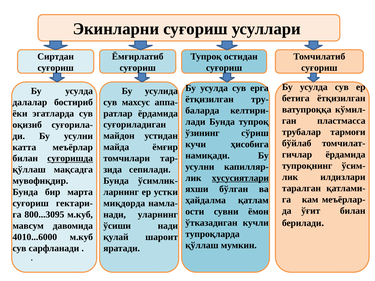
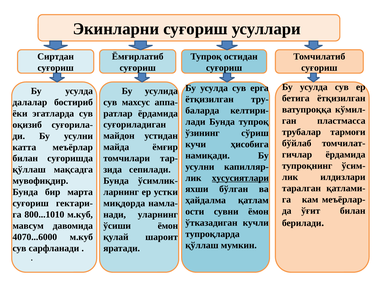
суғоришда underline: present -> none (70, 159)
800...3095: 800...3095 -> 800...1010 (44, 215)
ўсиши нади: нади -> ёмон (168, 226)
4010...6000: 4010...6000 -> 4070...6000 (35, 237)
